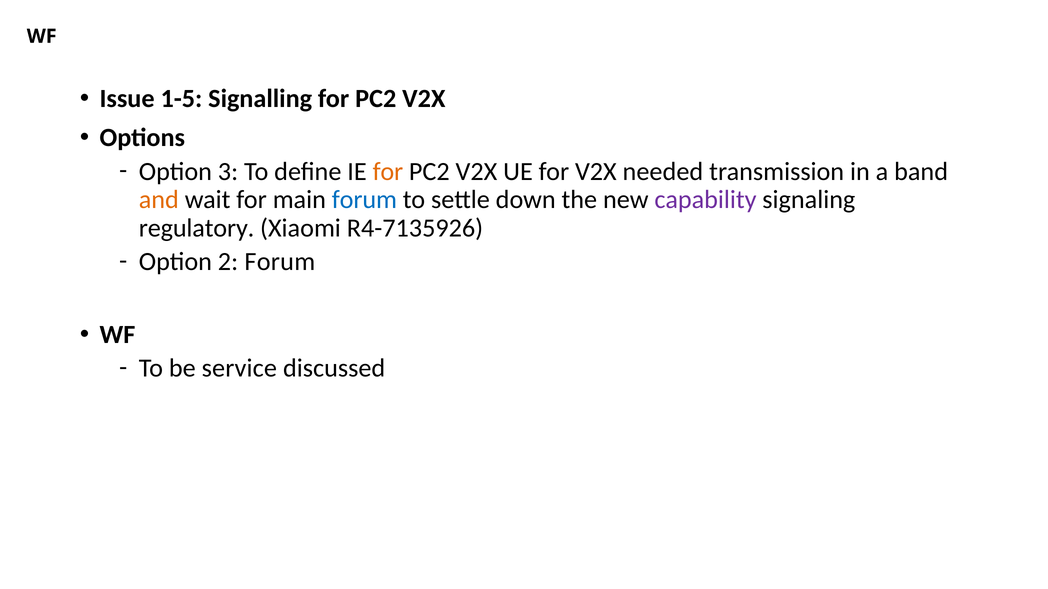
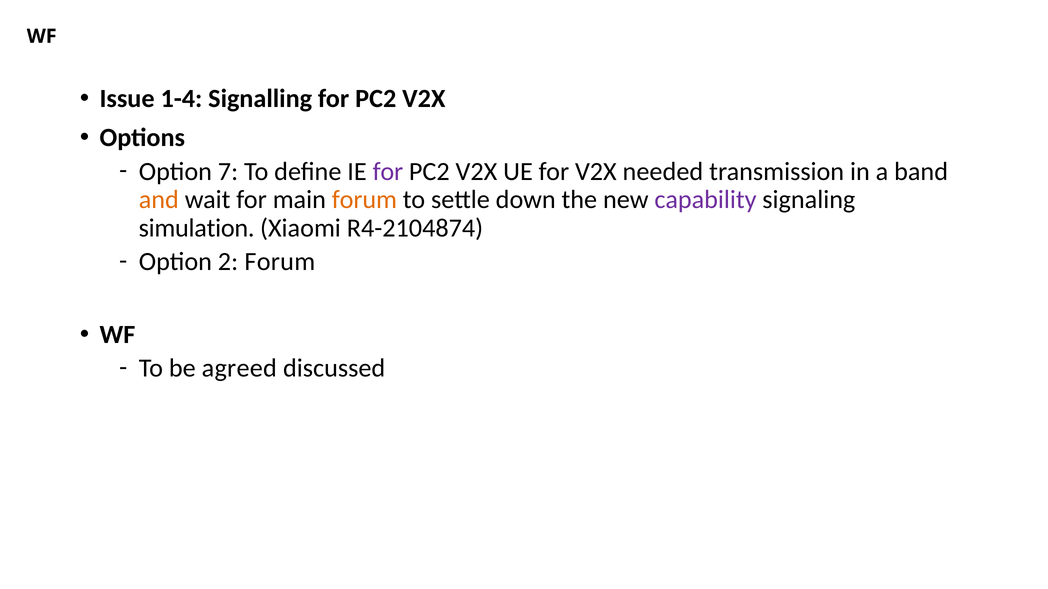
1-5: 1-5 -> 1-4 (181, 99)
3: 3 -> 7 (228, 172)
for colour: orange -> purple (388, 172)
forum colour: blue -> orange (364, 200)
regulatory: regulatory -> simulation (197, 228)
R4-7135926: R4-7135926 -> R4-2104874 (415, 228)
service: service -> agreed (239, 369)
